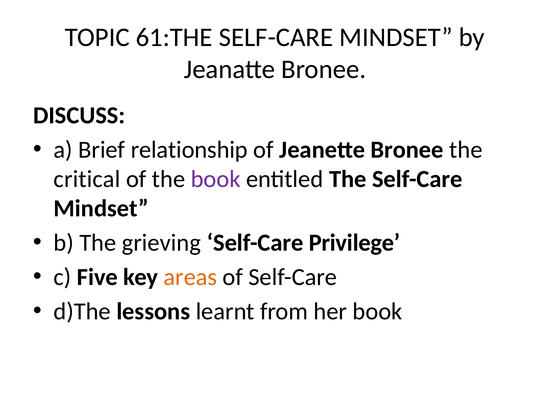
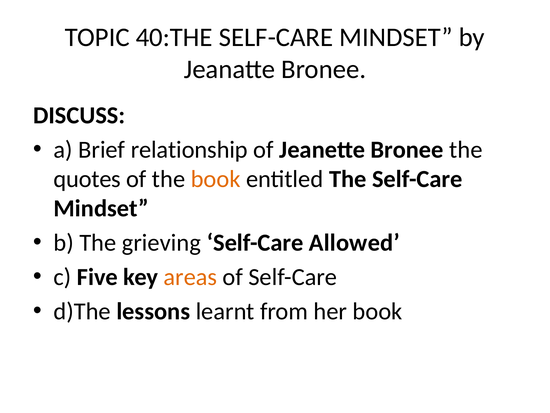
61:THE: 61:THE -> 40:THE (174, 37)
critical: critical -> quotes (87, 179)
book colour: purple -> orange (216, 179)
Privilege: Privilege -> Allowed (354, 243)
